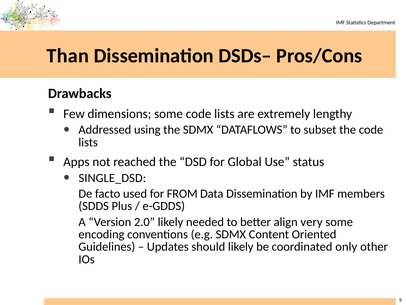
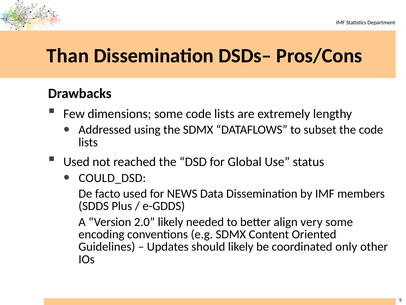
Apps: Apps -> Used (76, 162)
SINGLE_DSD: SINGLE_DSD -> COULD_DSD (112, 178)
FROM: FROM -> NEWS (182, 193)
